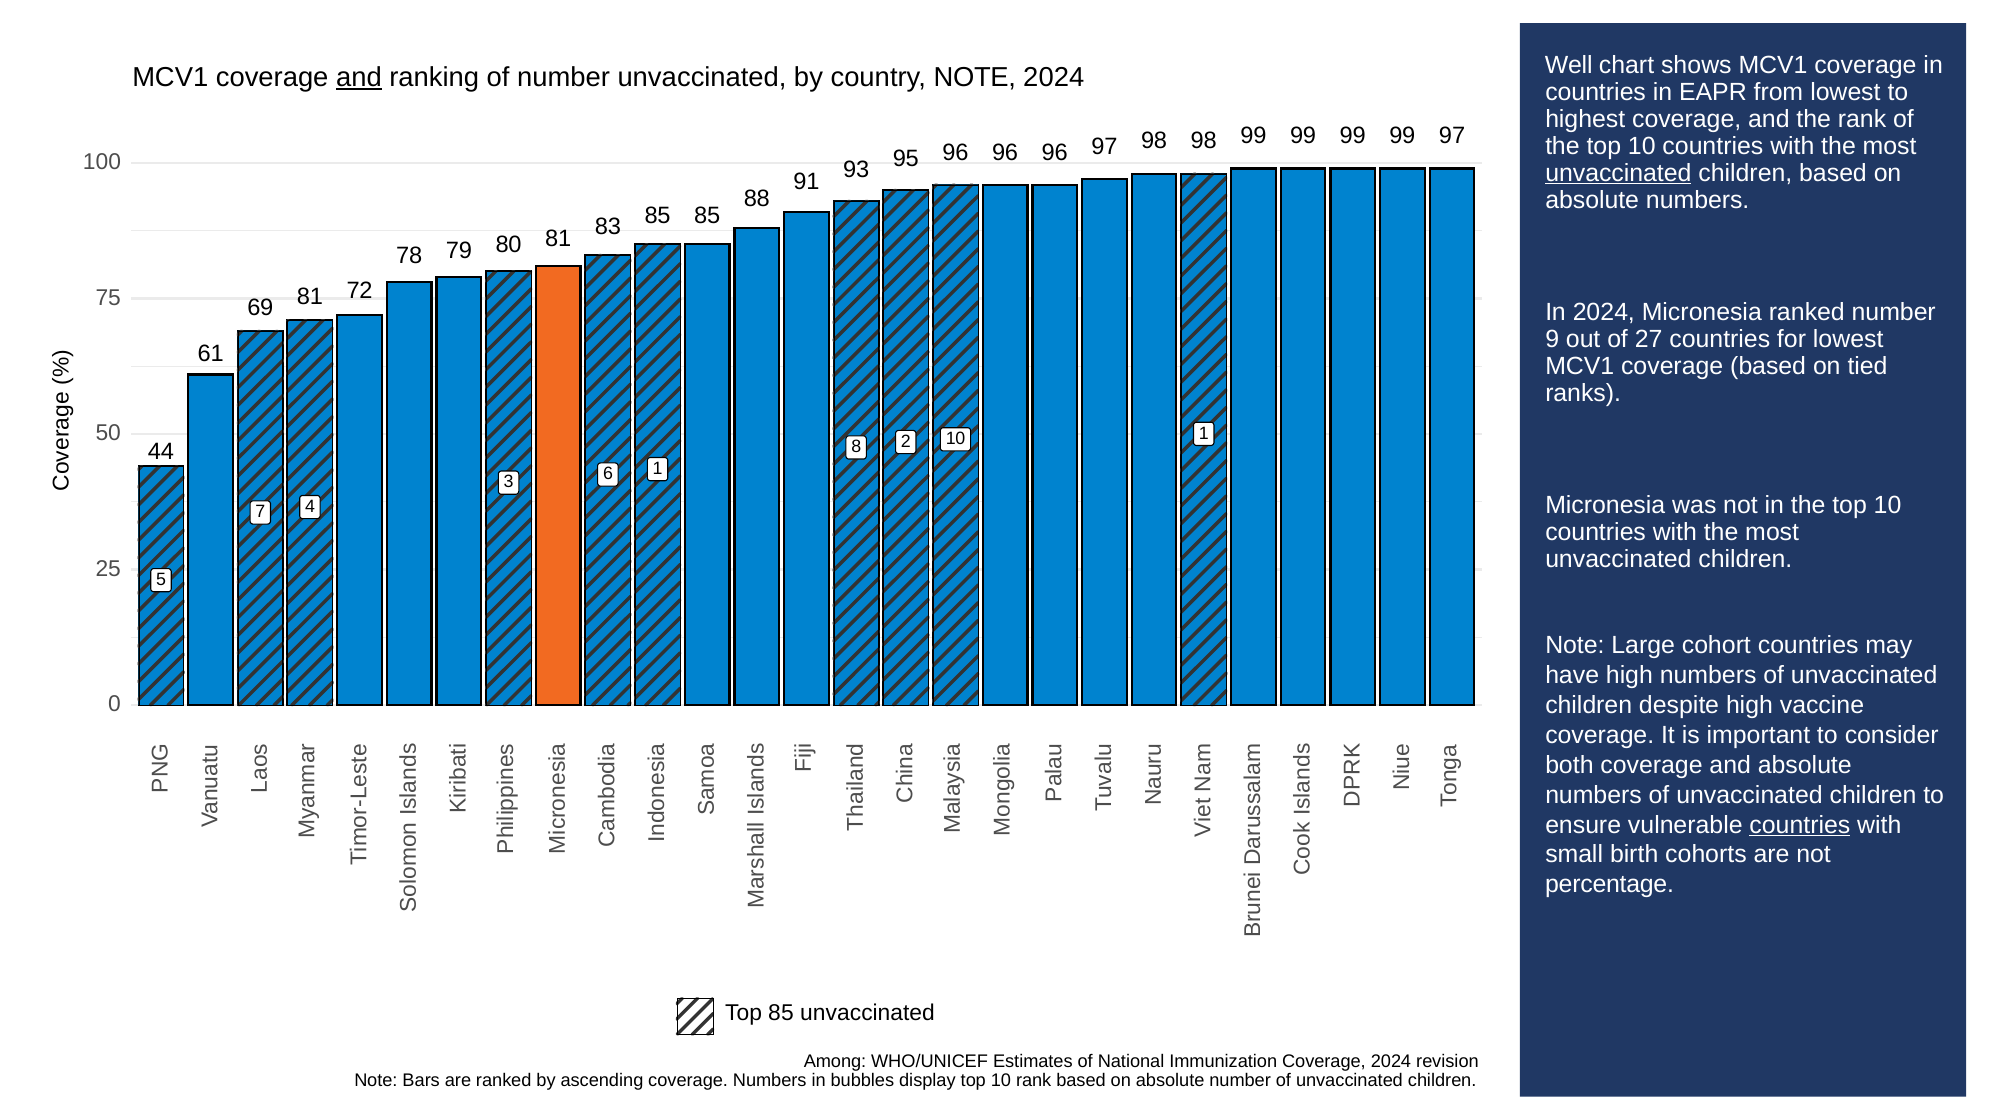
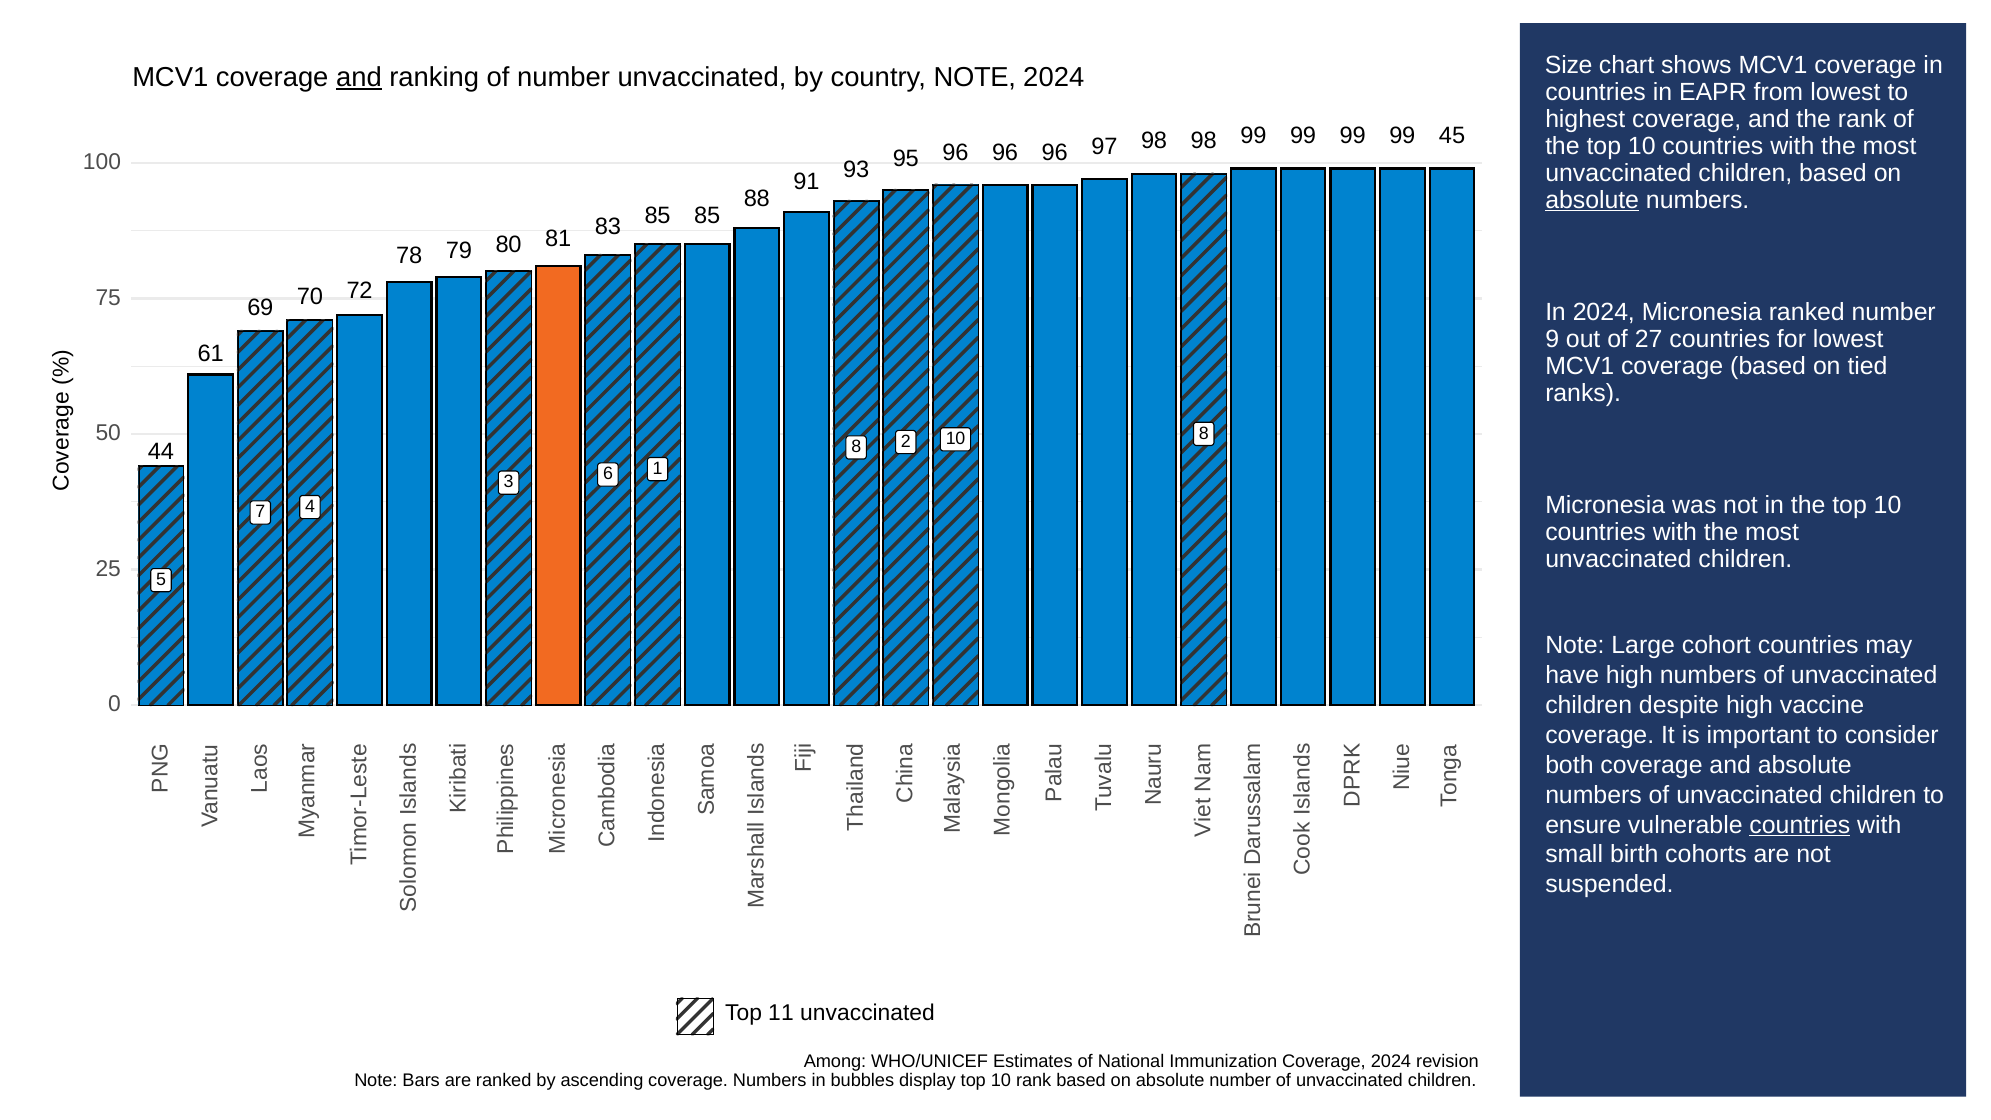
Well: Well -> Size (1569, 65)
99 97: 97 -> 45 (1452, 135)
unvaccinated underline: present -> none (1618, 173)
absolute underline: none -> present (1592, 200)
69 81: 81 -> 70 (310, 296)
10 1: 1 -> 8 (1204, 433)
percentage: percentage -> suspended (1609, 885)
Top 85: 85 -> 11 (781, 1013)
